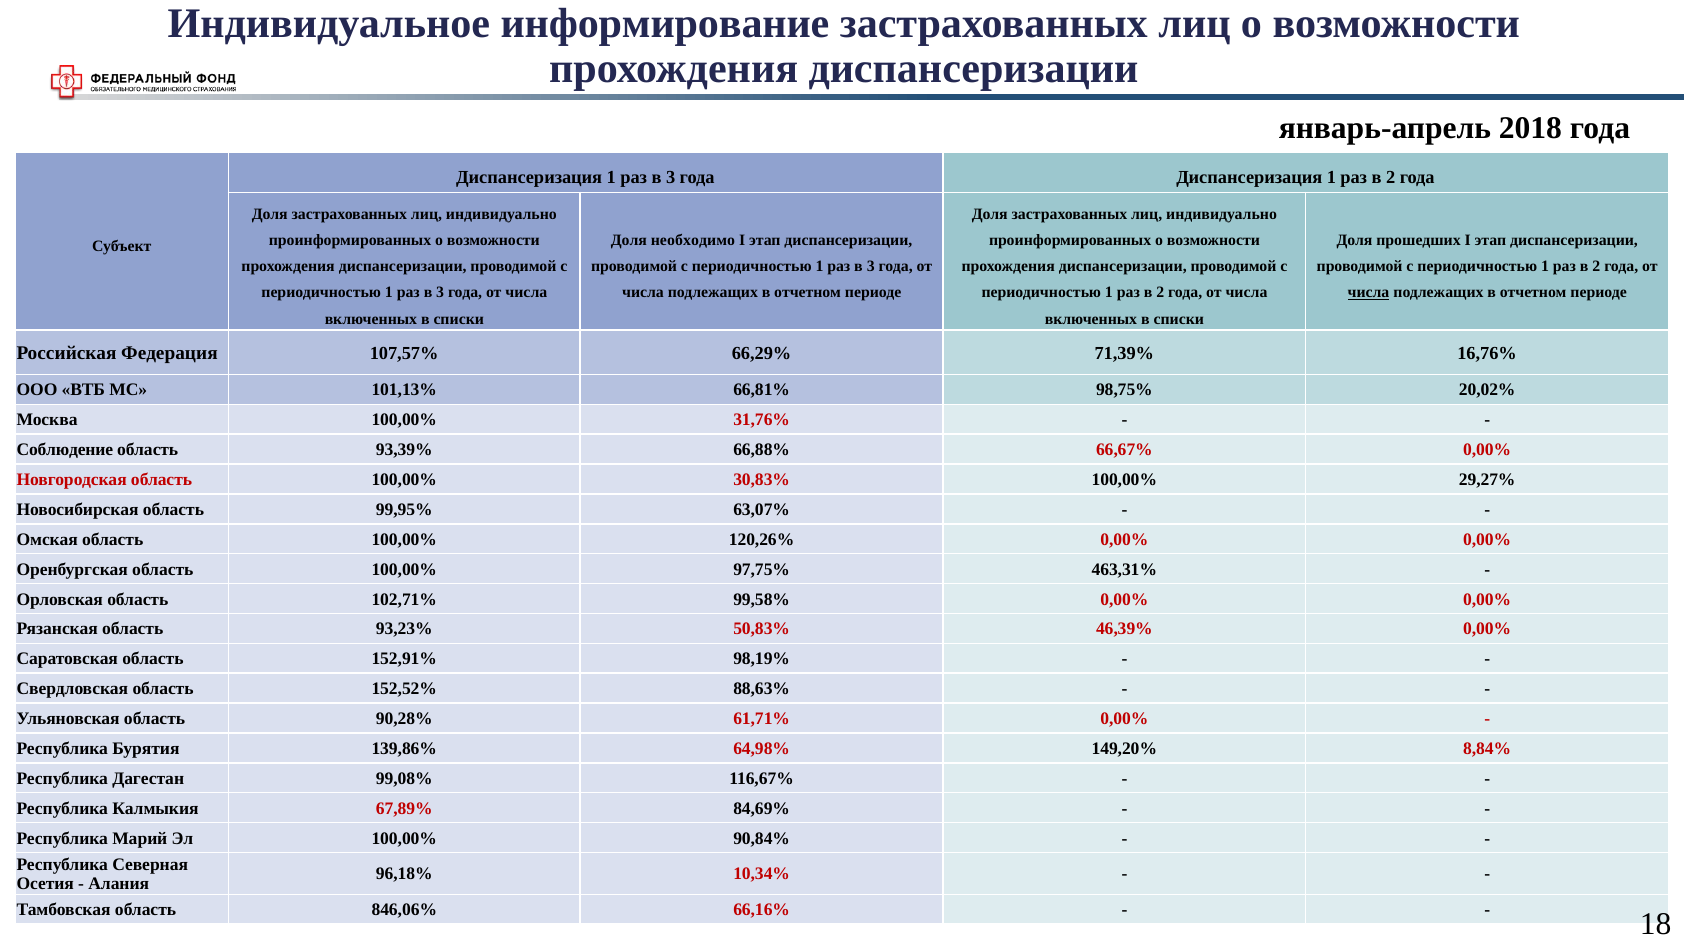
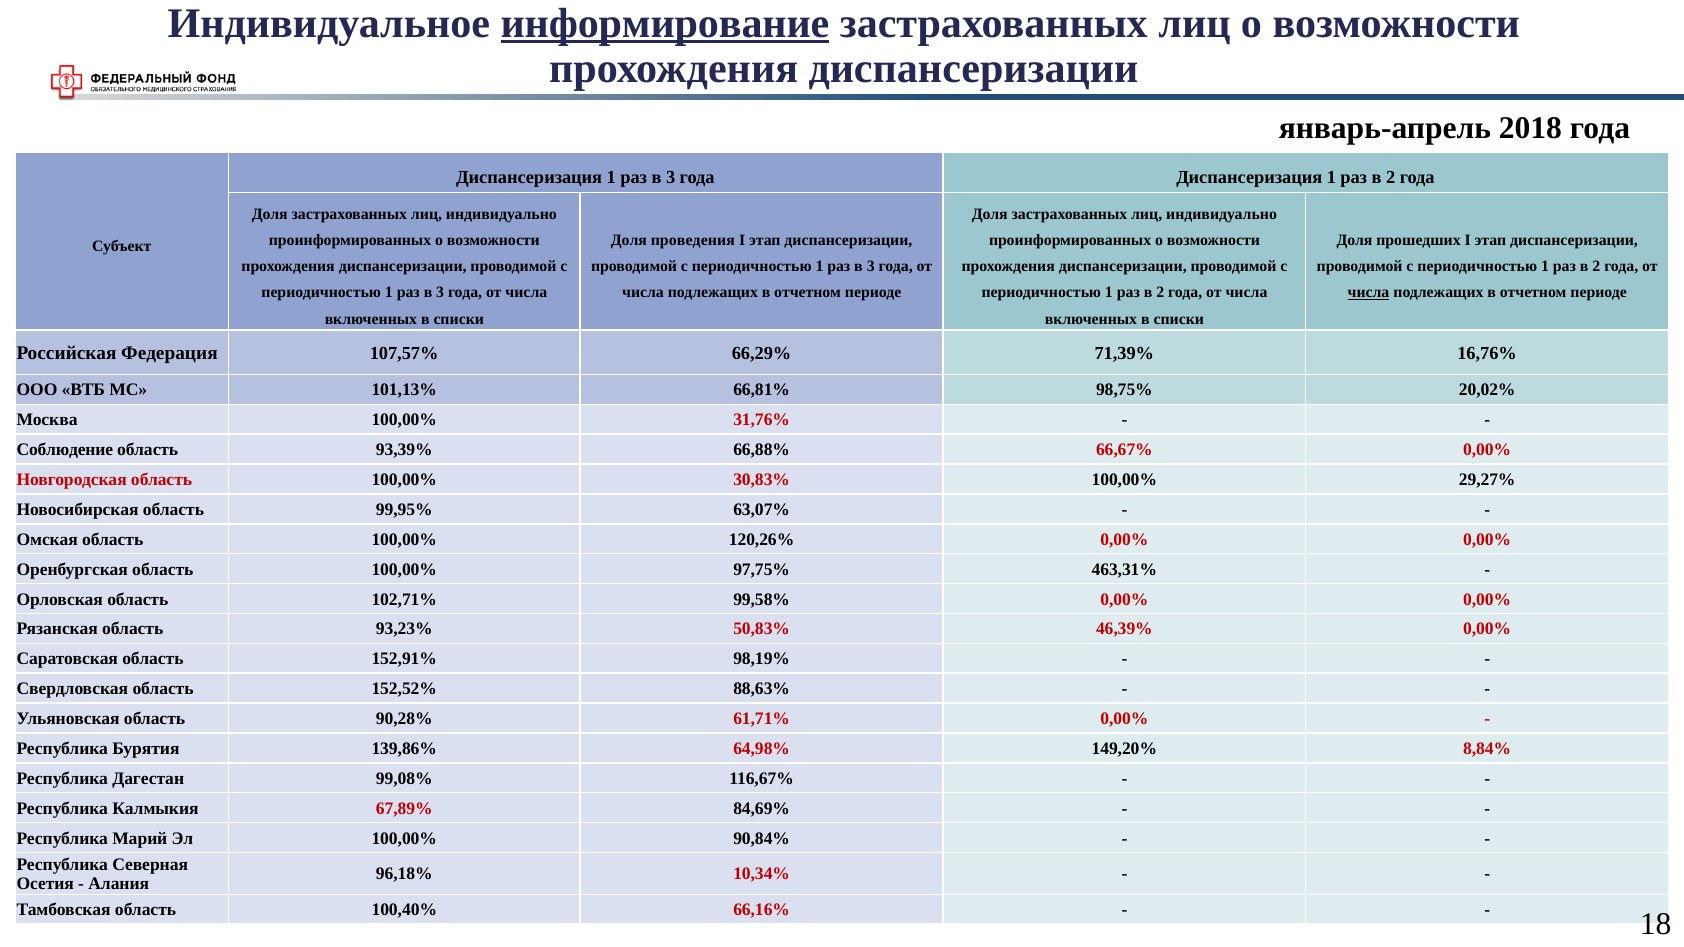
информирование underline: none -> present (665, 23)
необходимо: необходимо -> проведения (693, 240)
846,06%: 846,06% -> 100,40% (404, 910)
